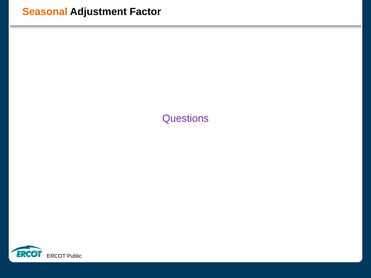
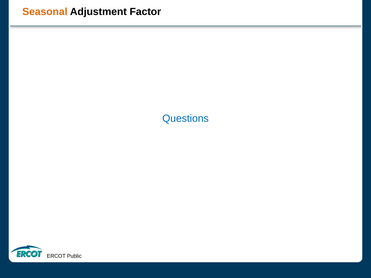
Questions colour: purple -> blue (185, 119)
